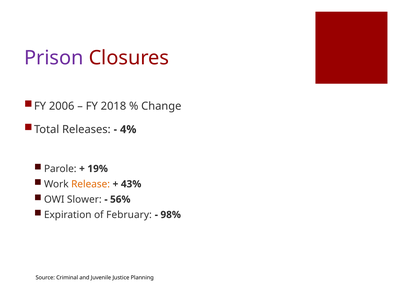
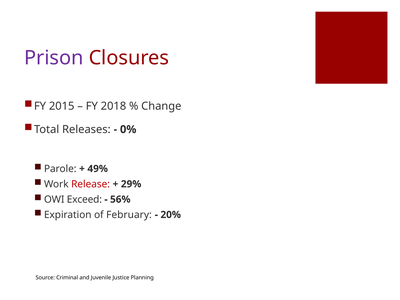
2006: 2006 -> 2015 (62, 106)
4%: 4% -> 0% (128, 129)
19%: 19% -> 49% (98, 169)
Release colour: orange -> red (91, 184)
43%: 43% -> 29% (131, 184)
Slower: Slower -> Exceed (84, 199)
98%: 98% -> 20% (171, 215)
